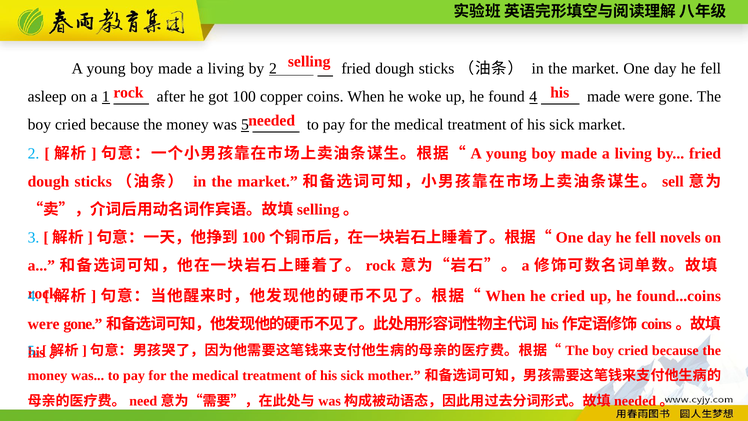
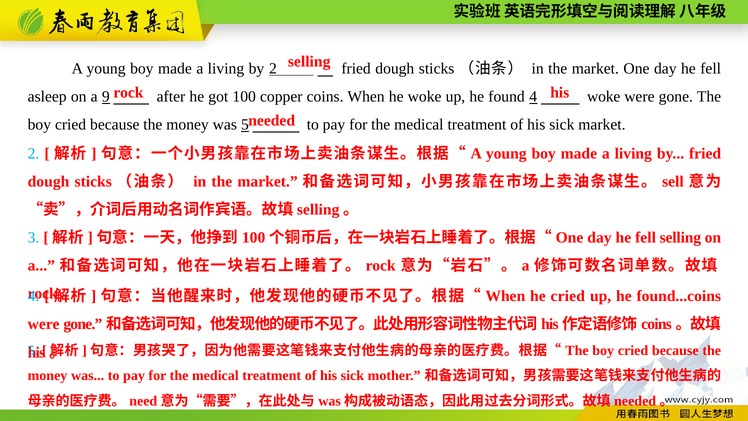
1: 1 -> 9 (106, 96)
4 made: made -> woke (604, 96)
fell novels: novels -> selling (680, 237)
